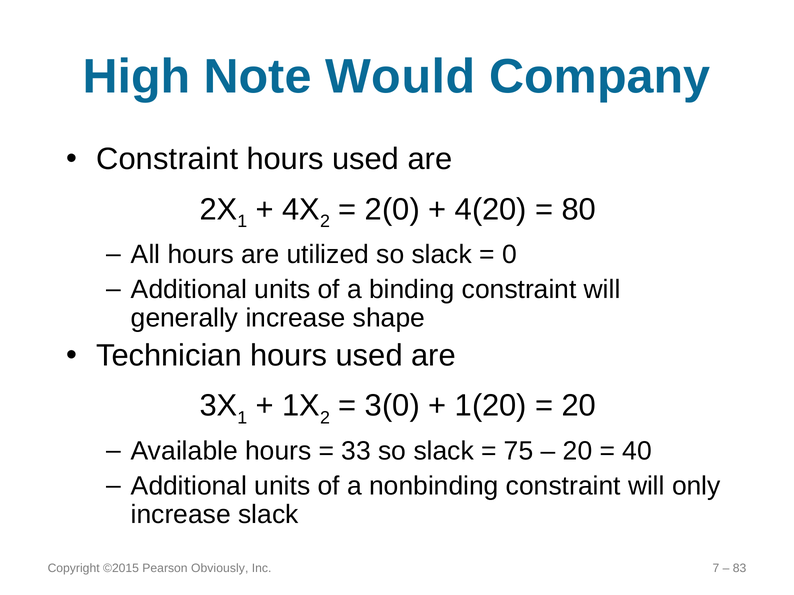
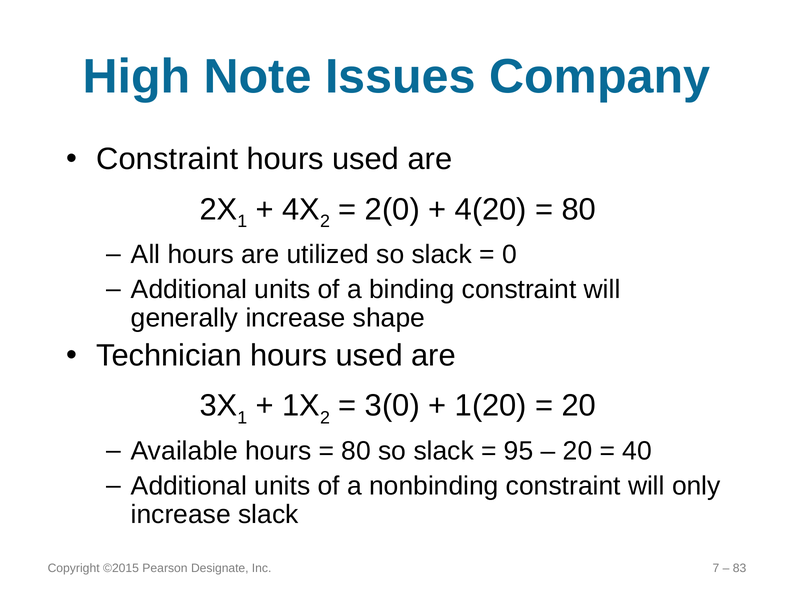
Would: Would -> Issues (400, 77)
33: 33 -> 80 (356, 451)
75: 75 -> 95 (519, 451)
Obviously: Obviously -> Designate (220, 569)
